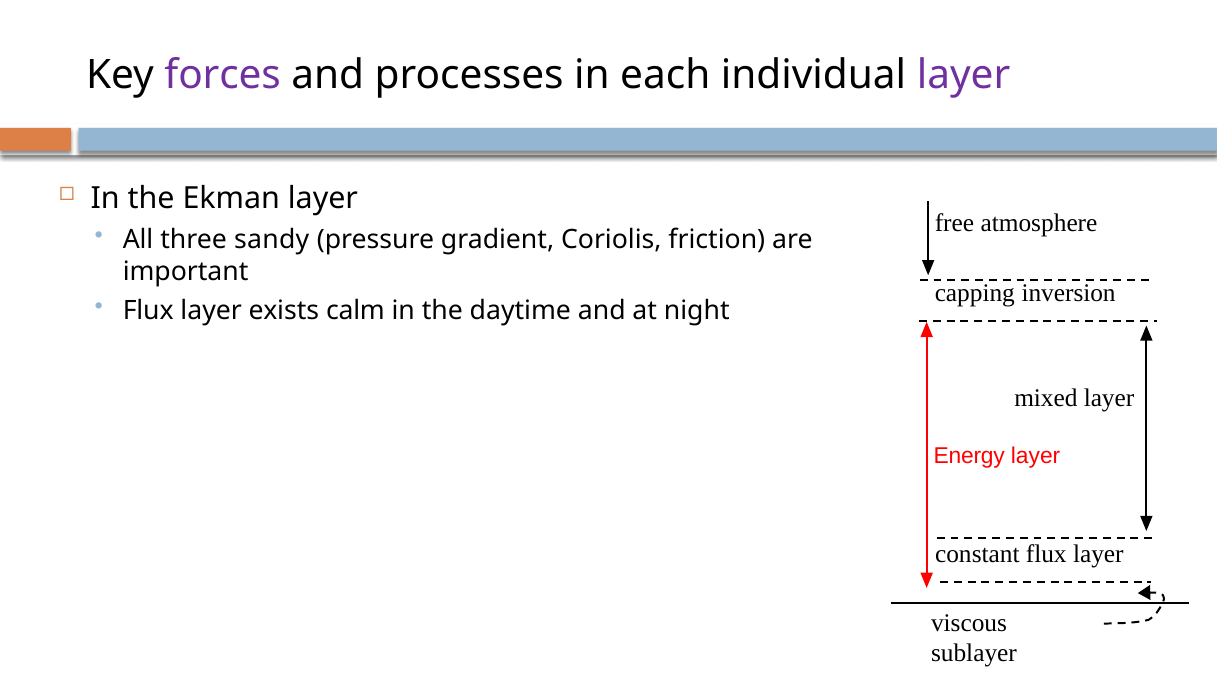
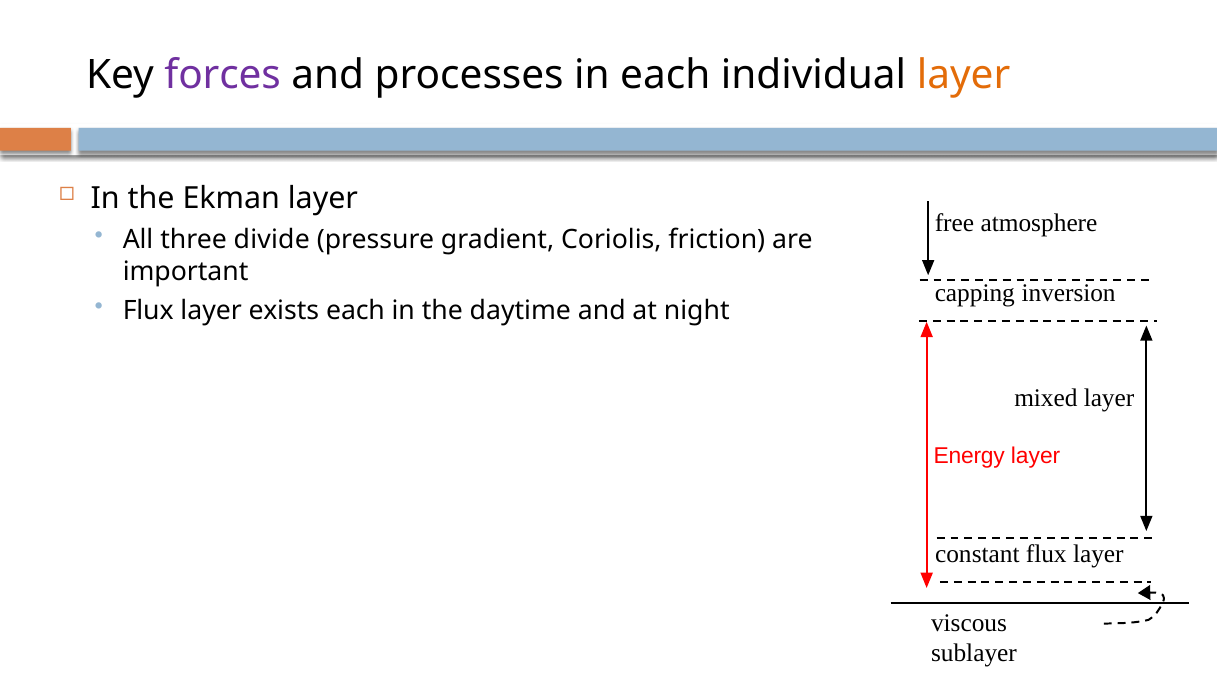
layer colour: purple -> orange (964, 75)
sandy: sandy -> divide (272, 239)
exists calm: calm -> each (355, 310)
